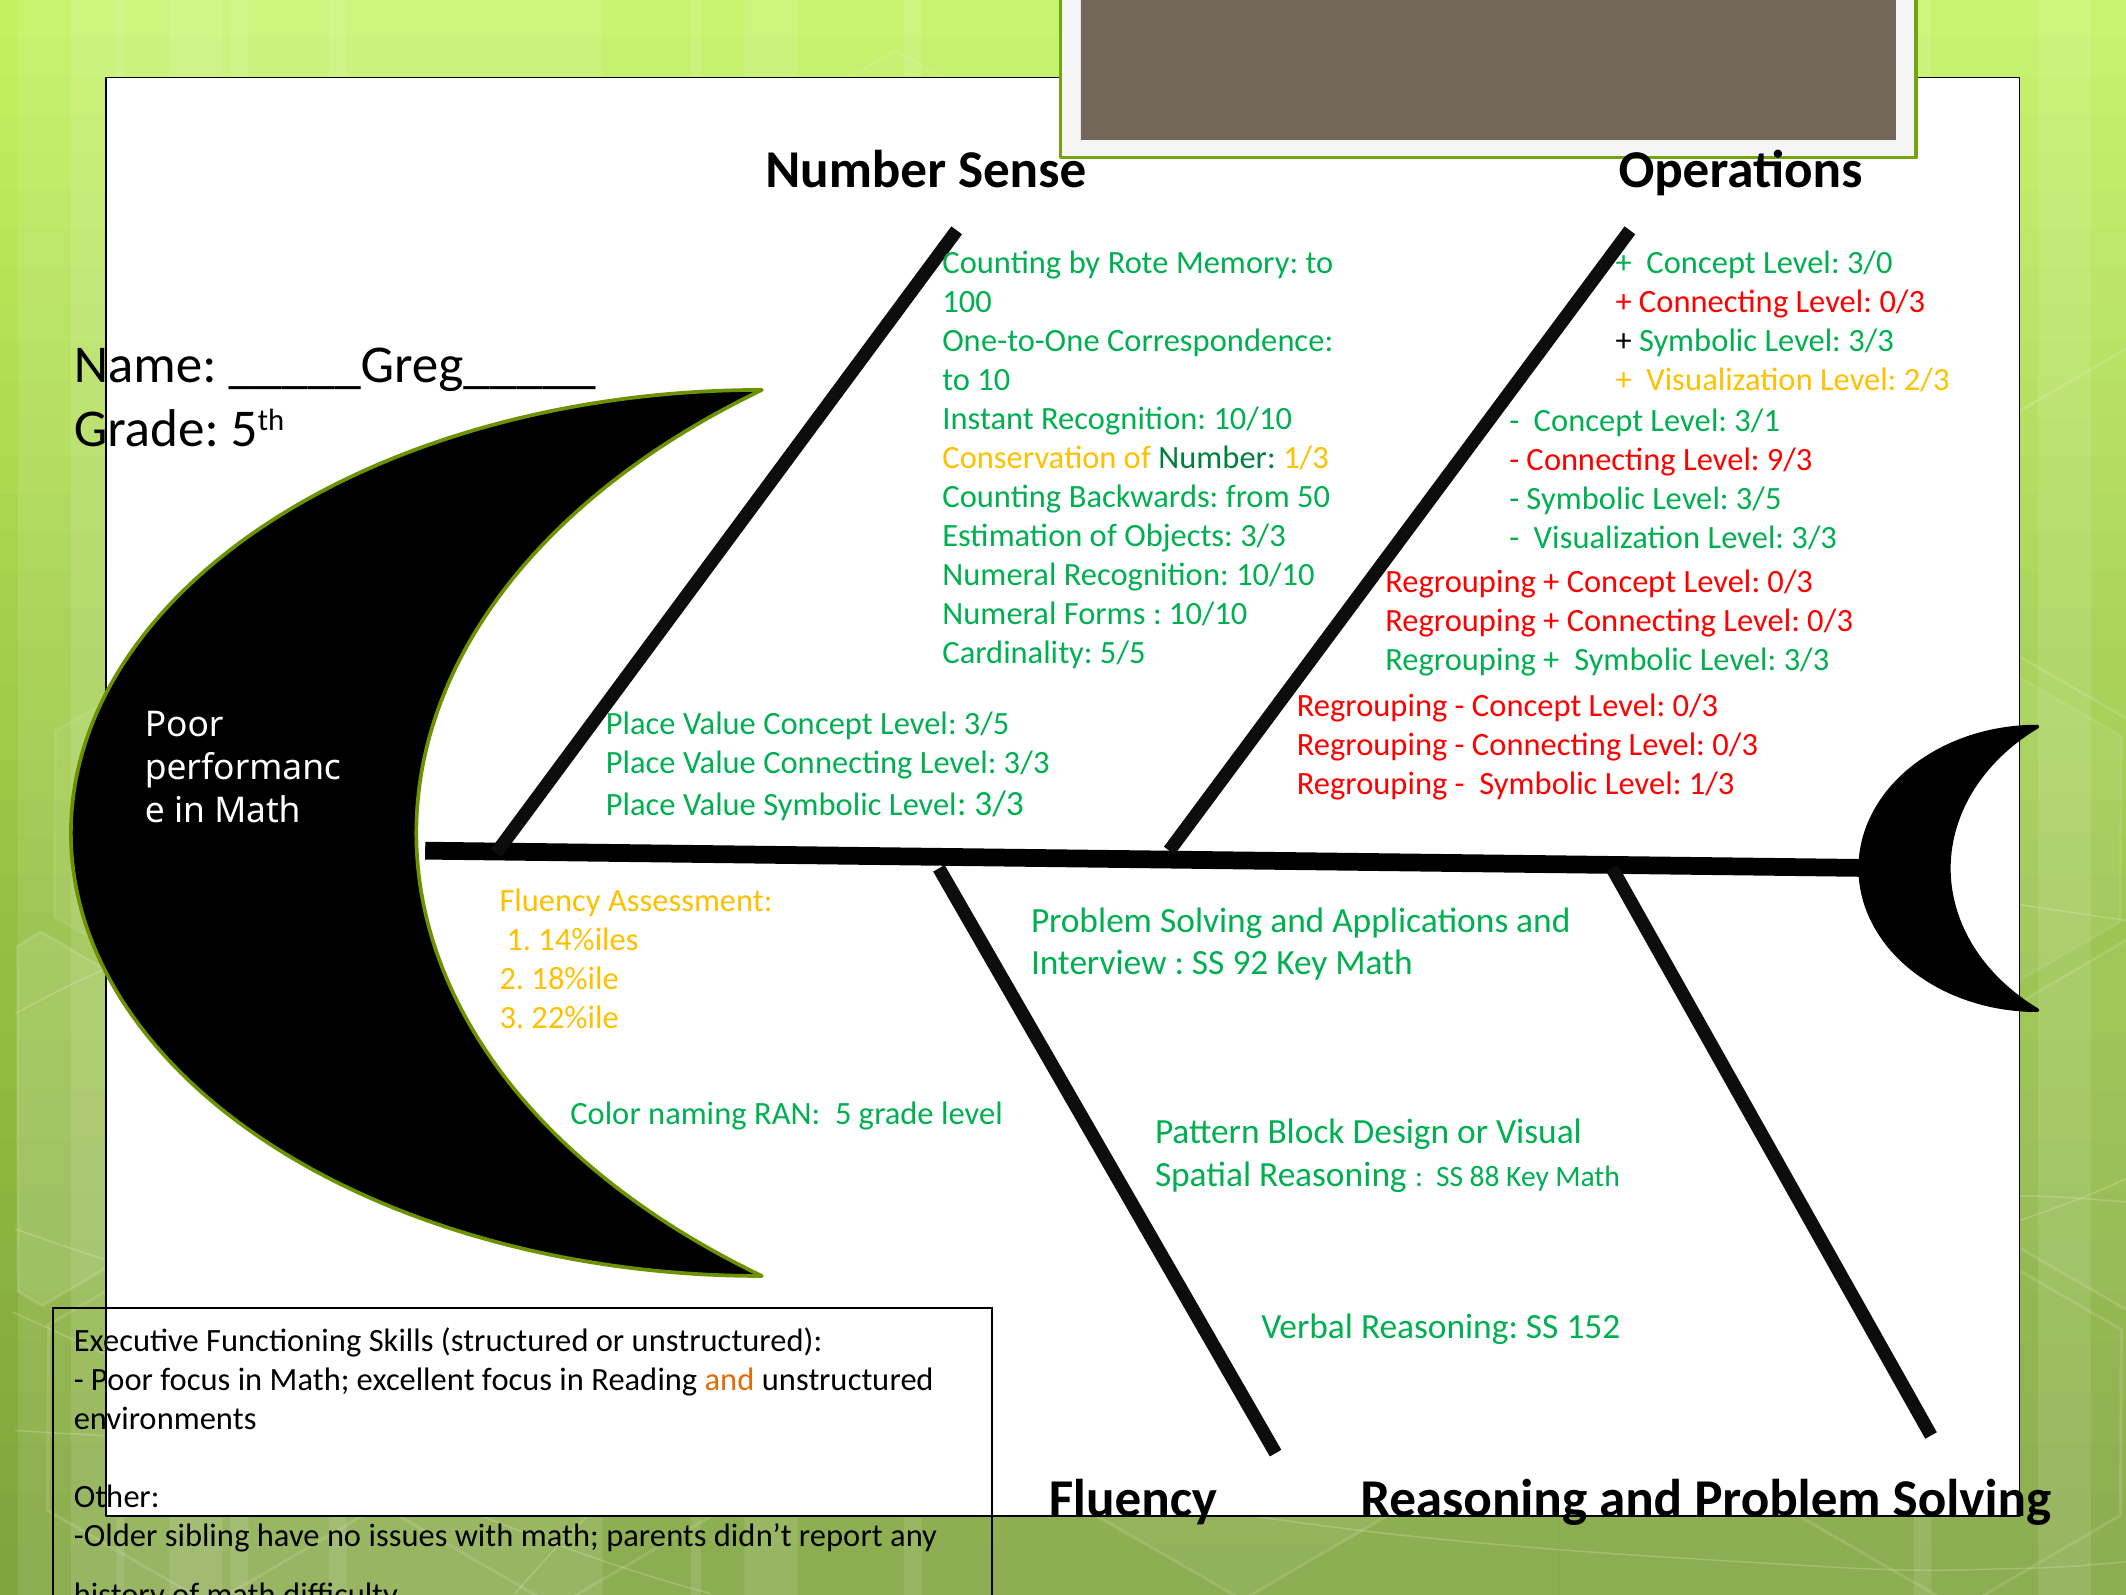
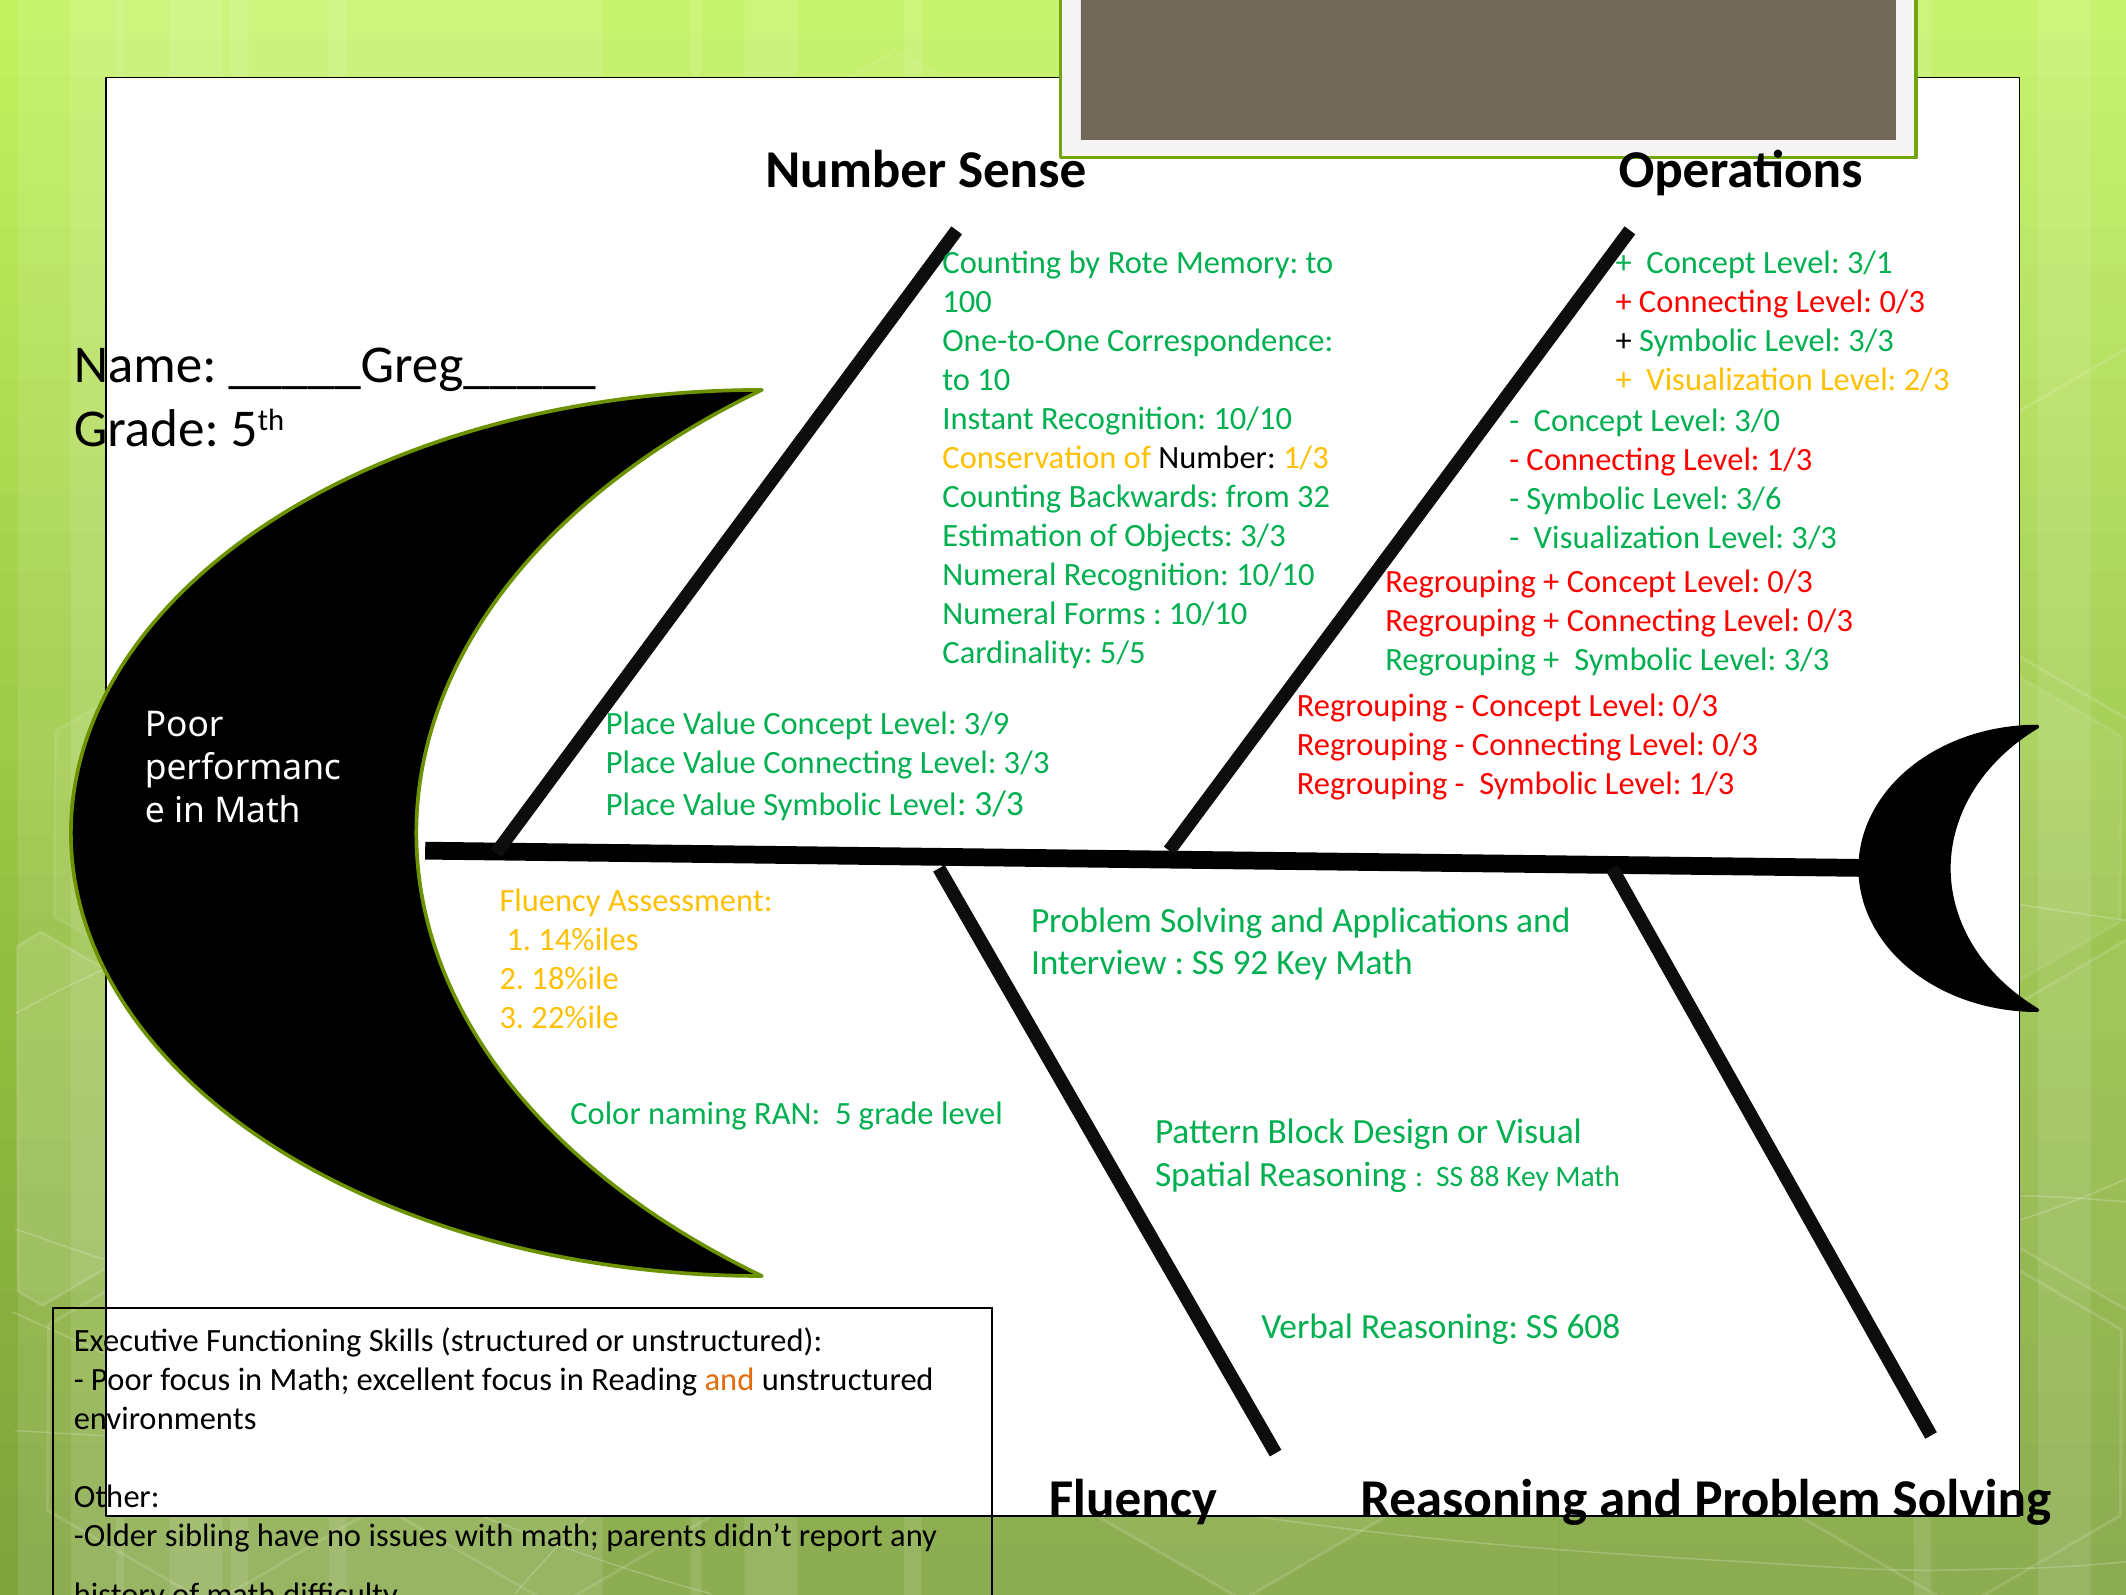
3/0: 3/0 -> 3/1 (1870, 263)
3/1: 3/1 -> 3/0 (1757, 420)
Number colour: green -> black (1217, 458)
Connecting Level 9/3: 9/3 -> 1/3 (1790, 459)
50: 50 -> 32 (1314, 497)
Symbolic Level 3/5: 3/5 -> 3/6 (1759, 498)
Concept Level 3/5: 3/5 -> 3/9 (987, 723)
152: 152 -> 608 (1593, 1327)
